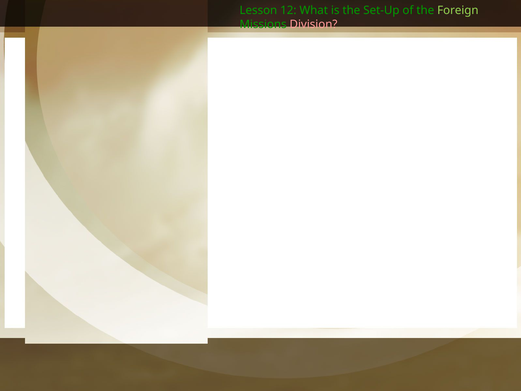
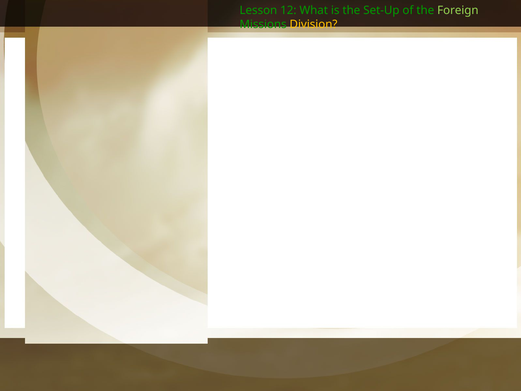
Division colour: pink -> yellow (314, 24)
